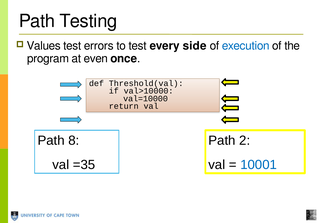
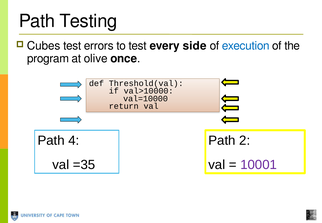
Values: Values -> Cubes (44, 46)
even: even -> olive (96, 59)
8: 8 -> 4 (74, 141)
10001 colour: blue -> purple (259, 165)
